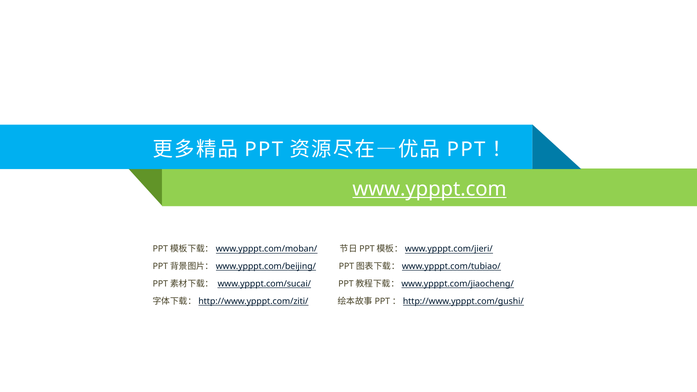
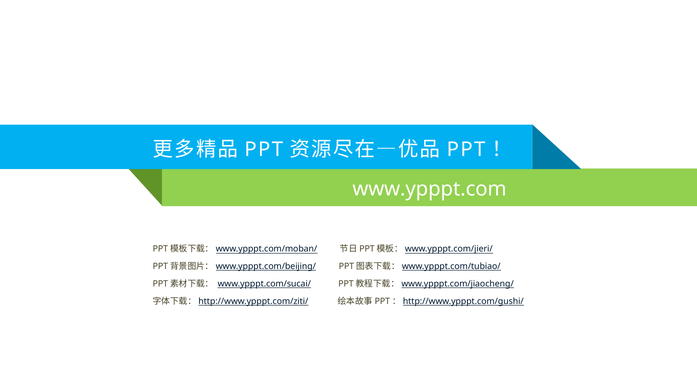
www.ypppt.com underline: present -> none (429, 189)
